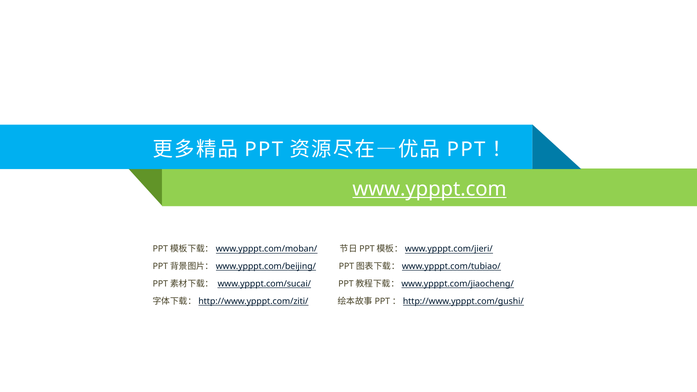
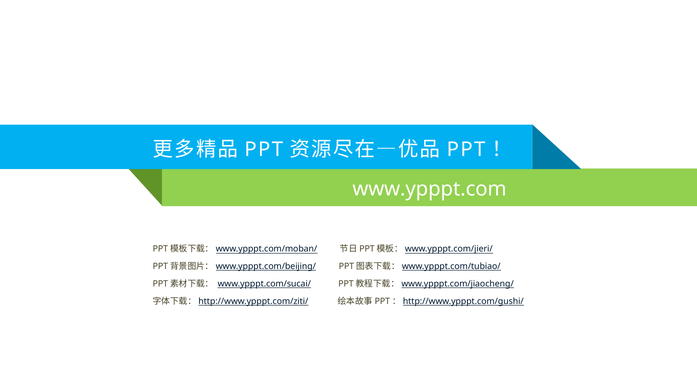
www.ypppt.com underline: present -> none (429, 189)
